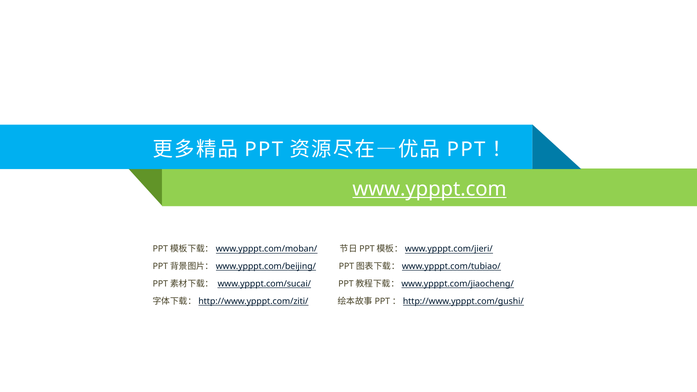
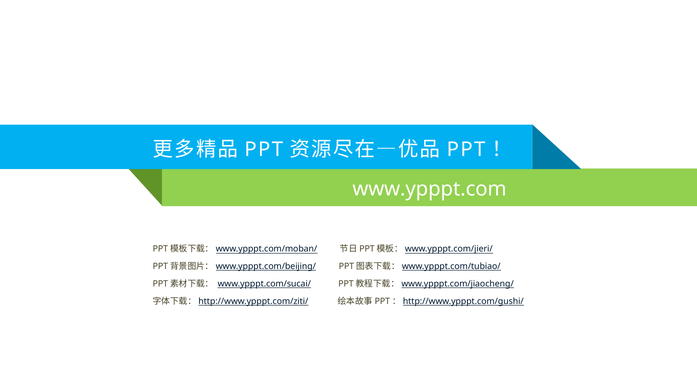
www.ypppt.com underline: present -> none (429, 189)
